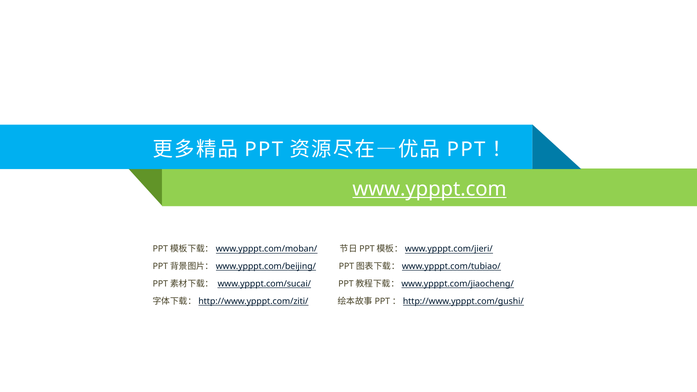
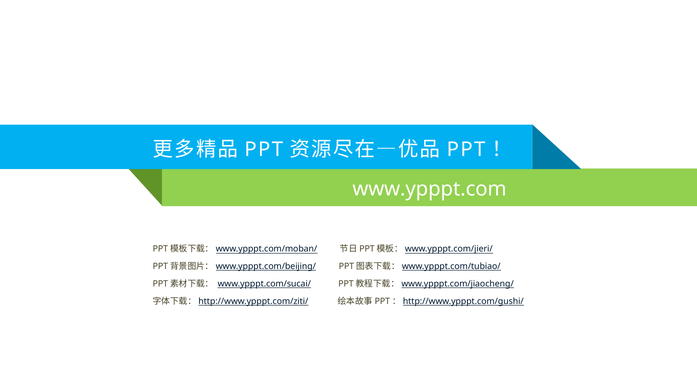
www.ypppt.com underline: present -> none (429, 189)
